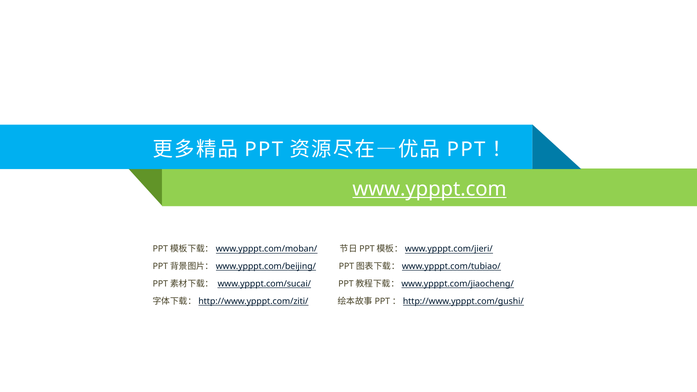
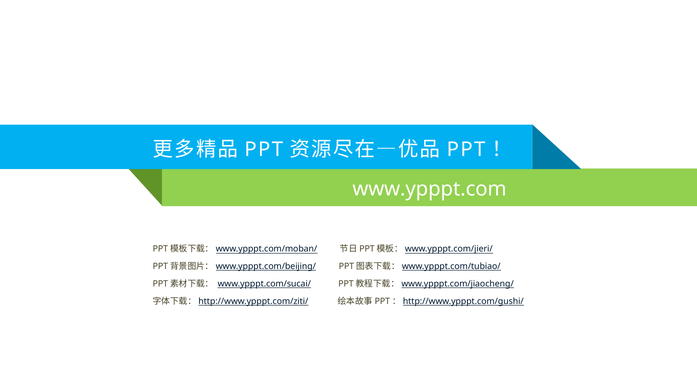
www.ypppt.com underline: present -> none (429, 189)
